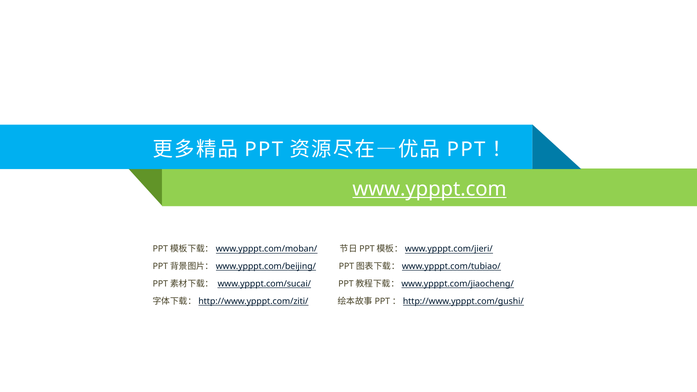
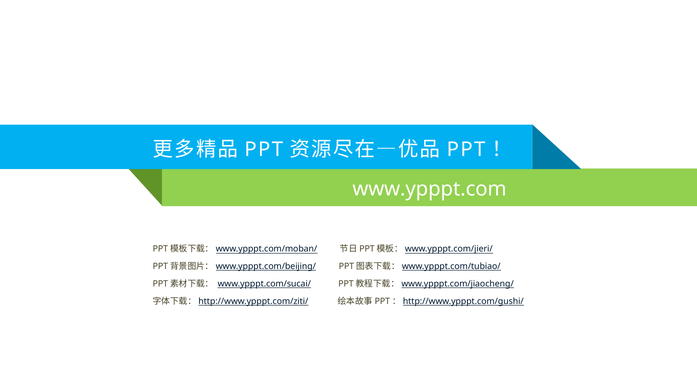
www.ypppt.com underline: present -> none (429, 189)
